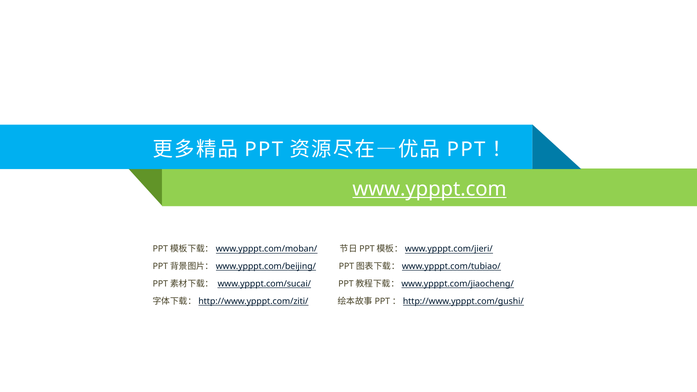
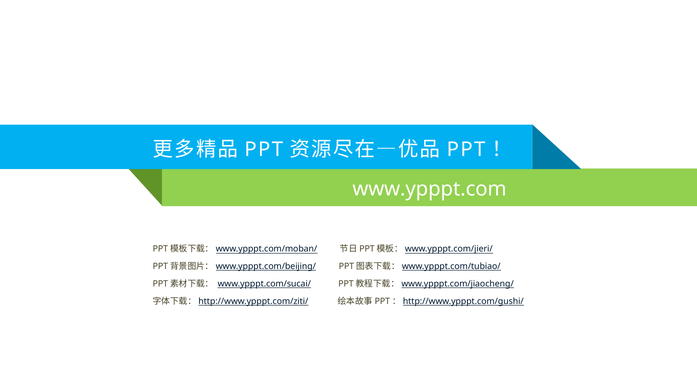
www.ypppt.com underline: present -> none (429, 189)
